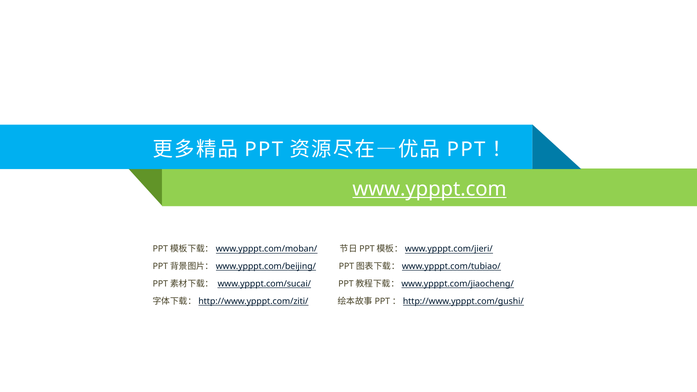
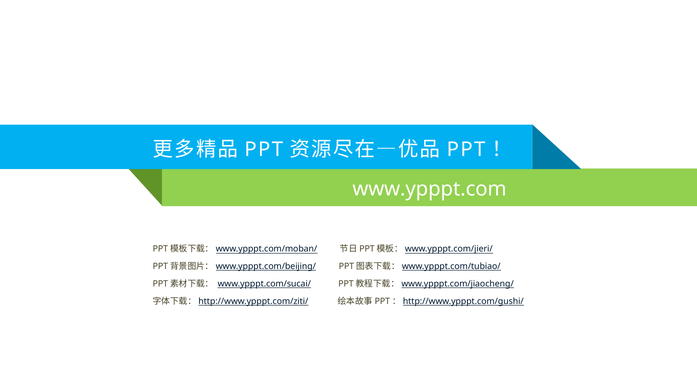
www.ypppt.com underline: present -> none (429, 189)
